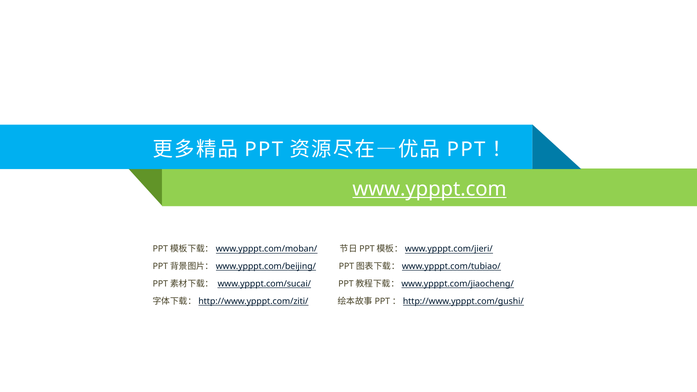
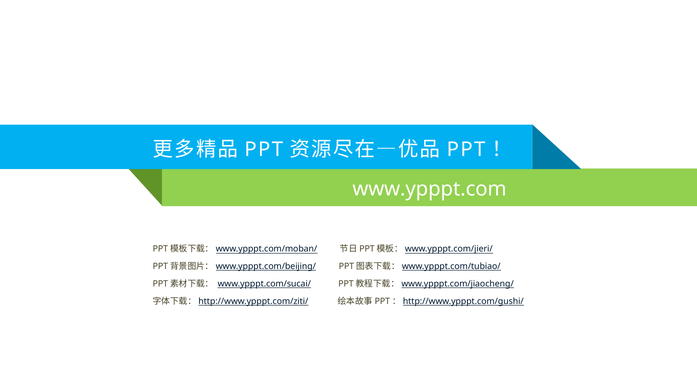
www.ypppt.com underline: present -> none (429, 189)
